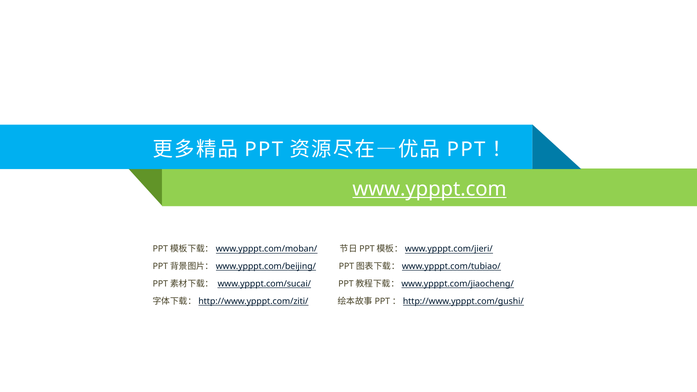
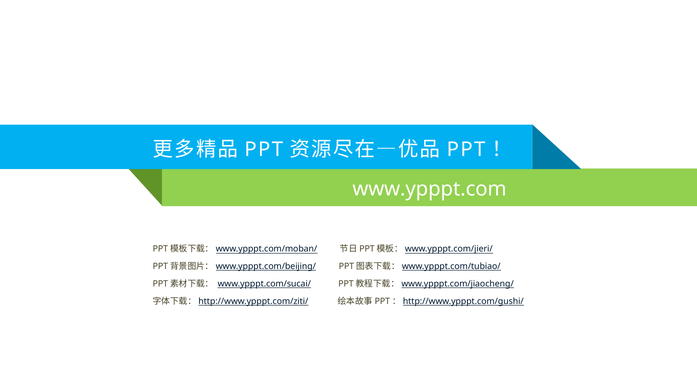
www.ypppt.com underline: present -> none (429, 189)
